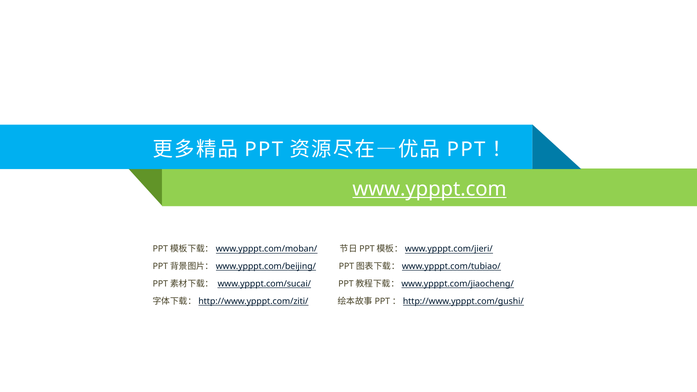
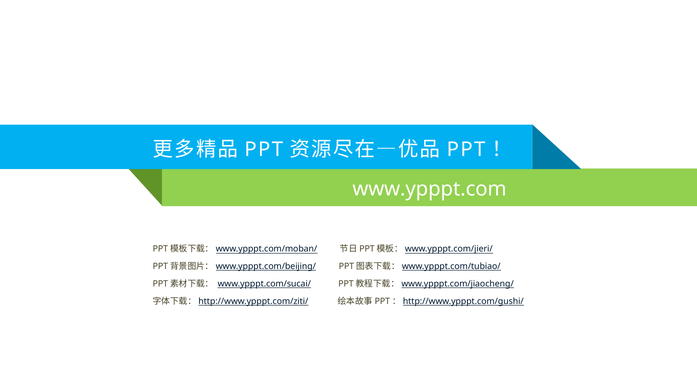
www.ypppt.com underline: present -> none (429, 189)
